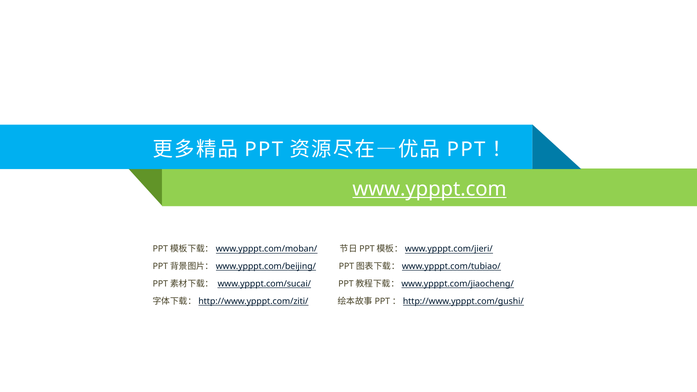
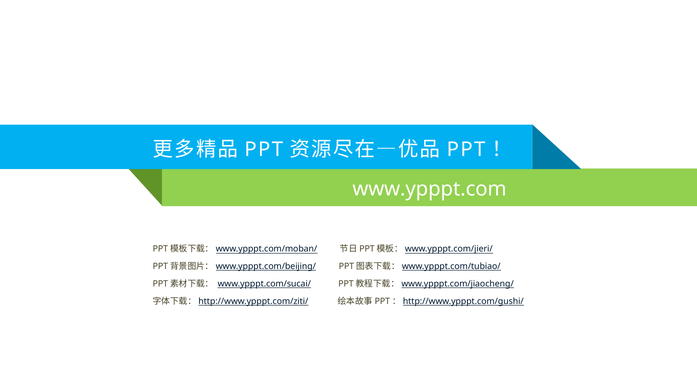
www.ypppt.com underline: present -> none (429, 189)
